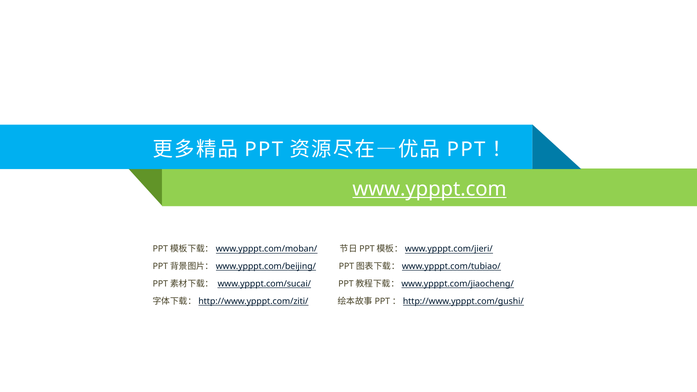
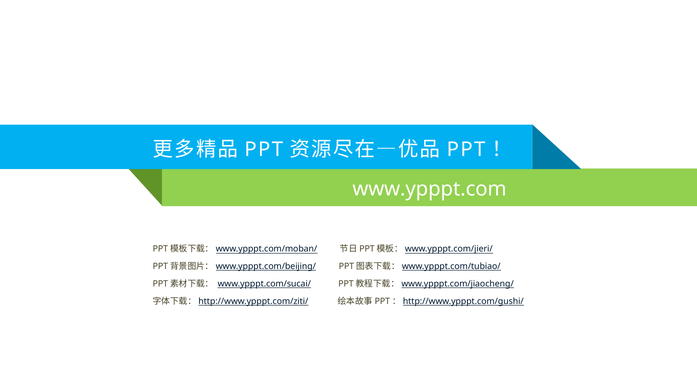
www.ypppt.com underline: present -> none (429, 189)
